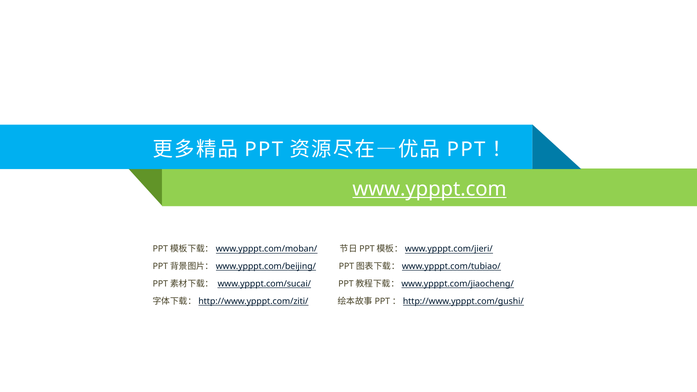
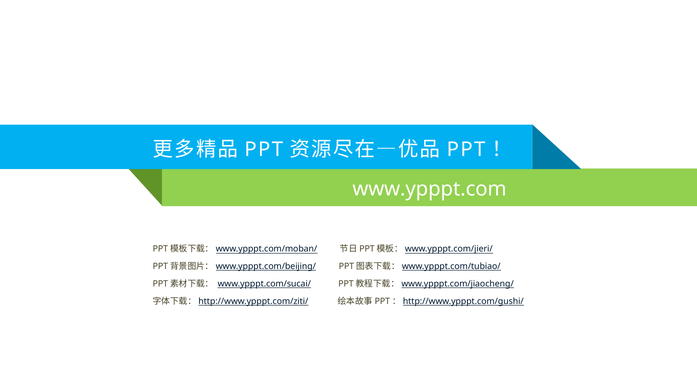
www.ypppt.com underline: present -> none (429, 189)
